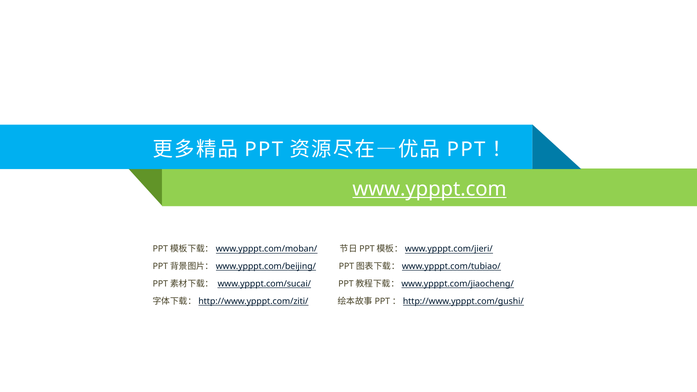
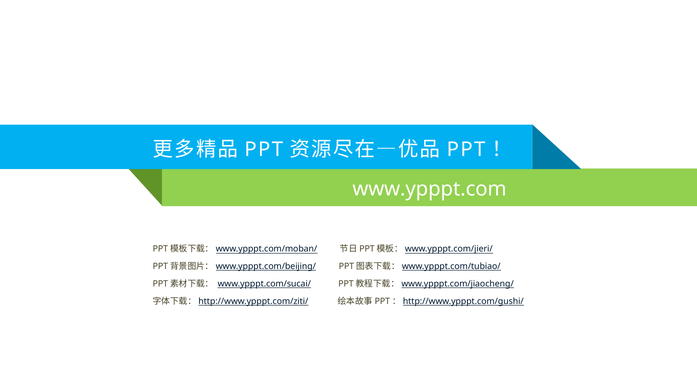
www.ypppt.com underline: present -> none (429, 189)
